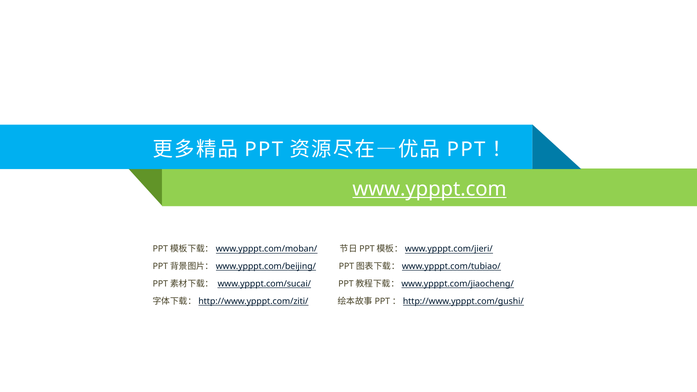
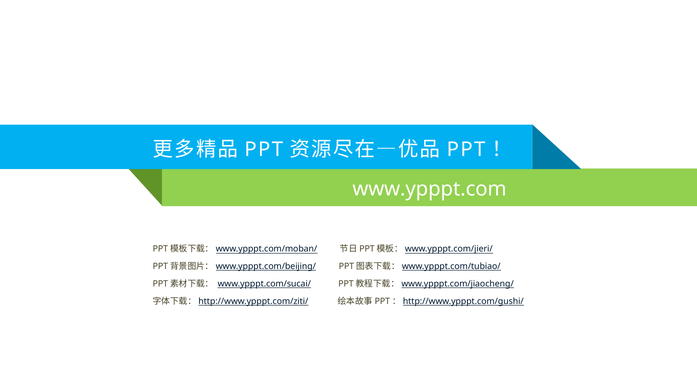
www.ypppt.com underline: present -> none (429, 189)
